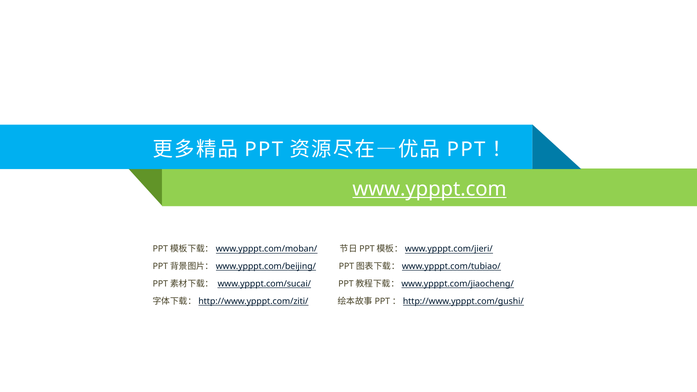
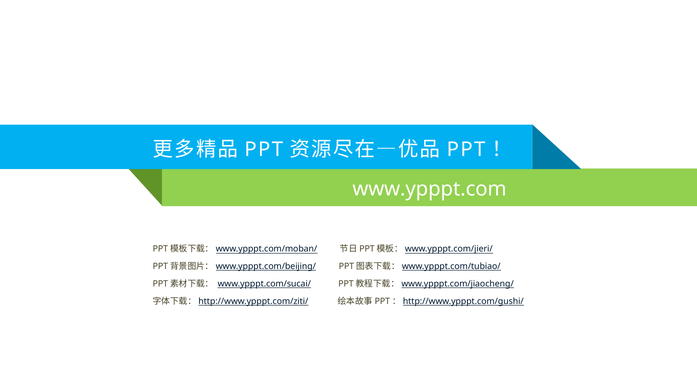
www.ypppt.com underline: present -> none (429, 189)
